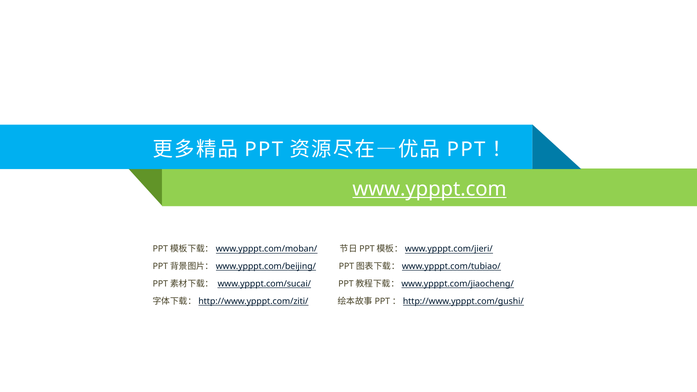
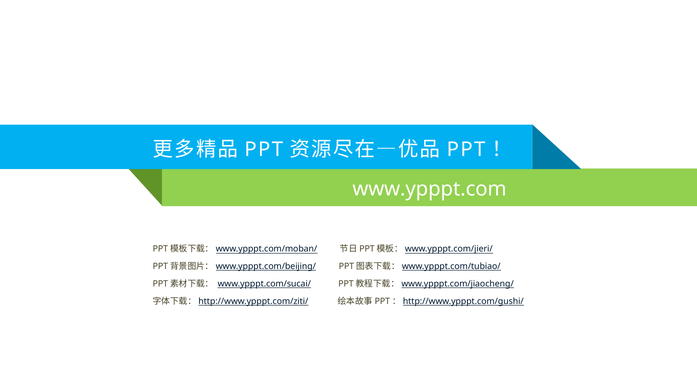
www.ypppt.com underline: present -> none (429, 189)
